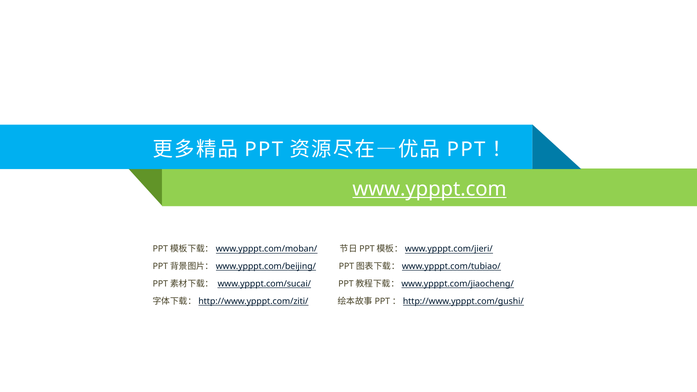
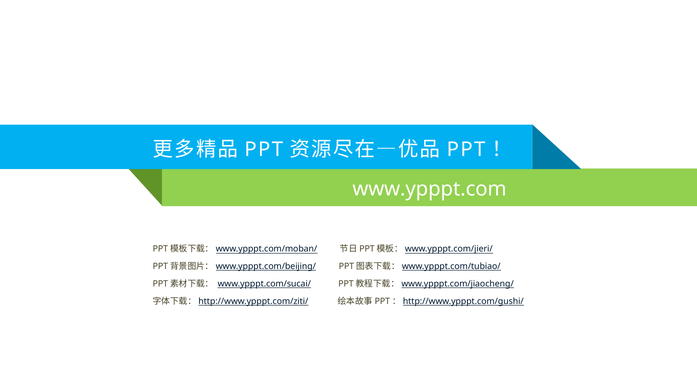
www.ypppt.com underline: present -> none (429, 189)
